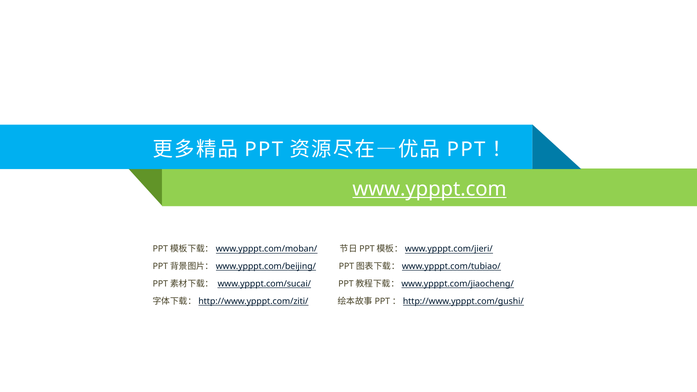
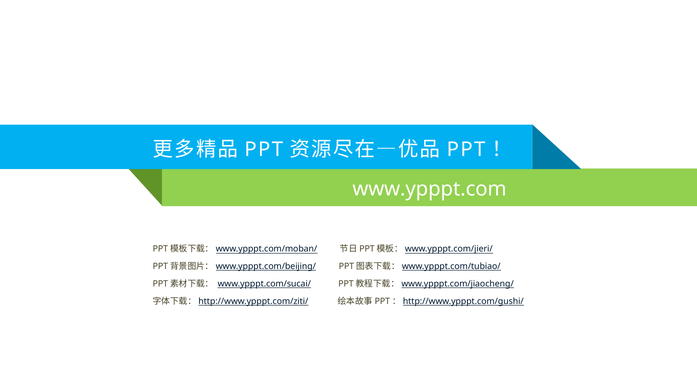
www.ypppt.com underline: present -> none (429, 189)
